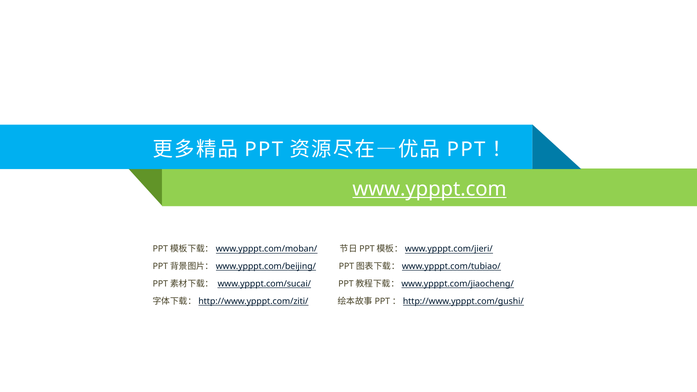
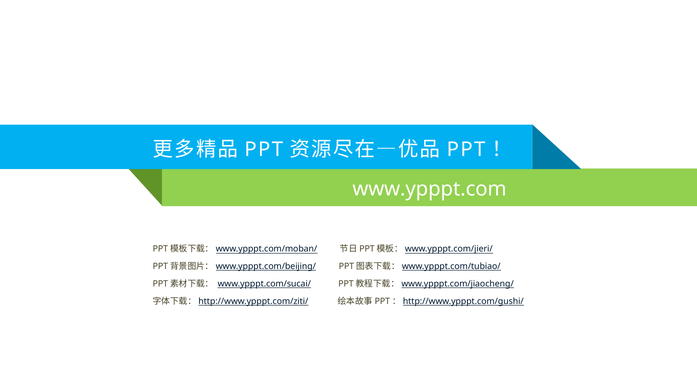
www.ypppt.com underline: present -> none (429, 189)
